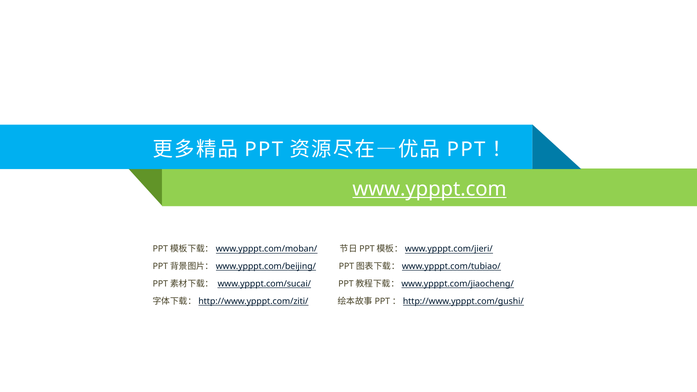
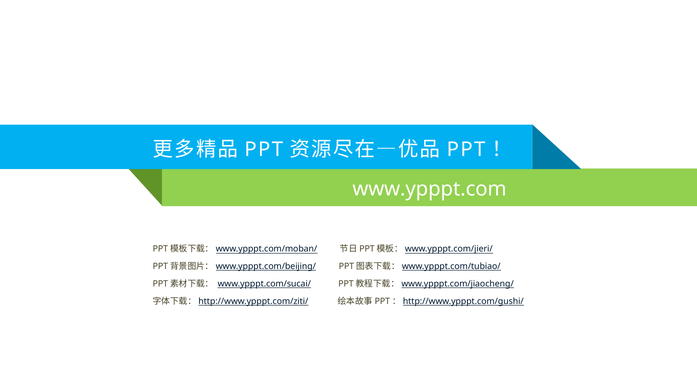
www.ypppt.com underline: present -> none (429, 189)
